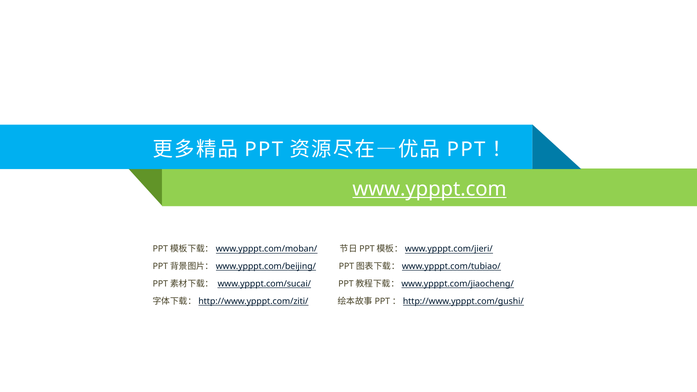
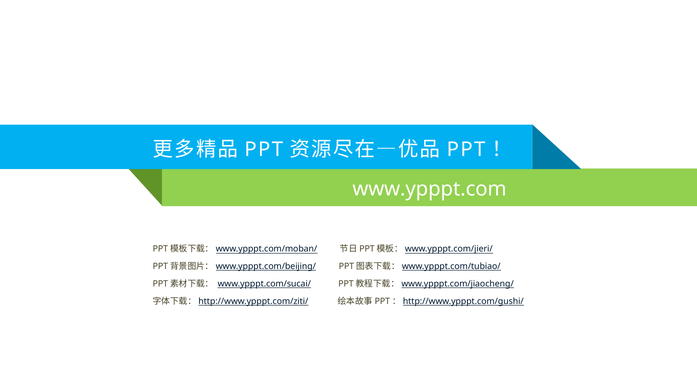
www.ypppt.com underline: present -> none (429, 189)
